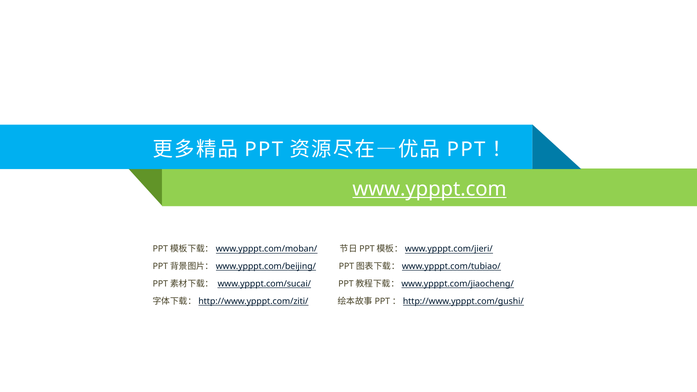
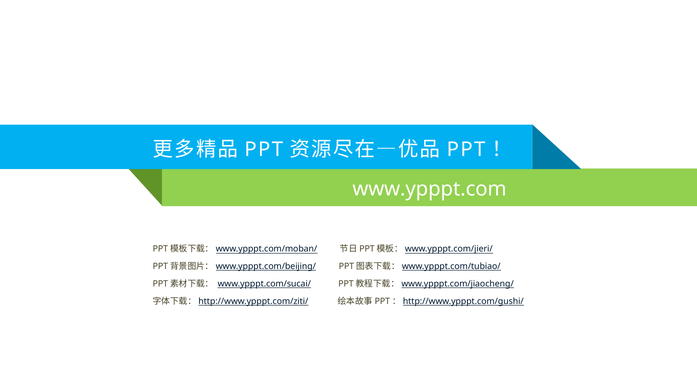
www.ypppt.com underline: present -> none (429, 189)
